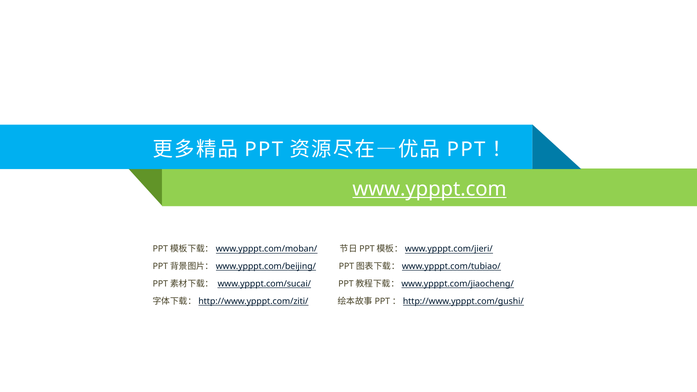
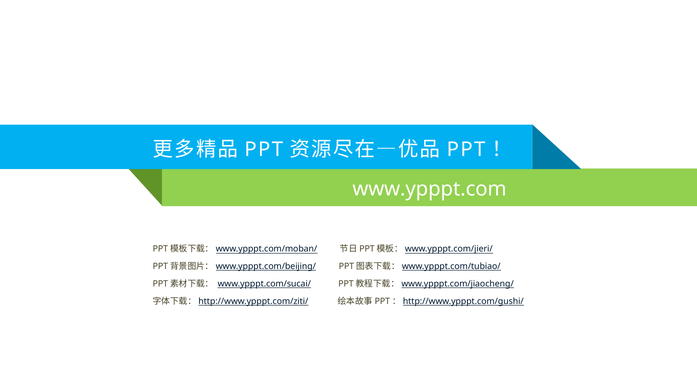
www.ypppt.com underline: present -> none (429, 189)
